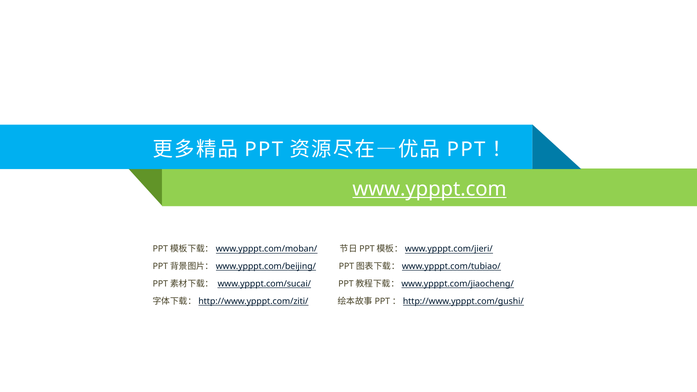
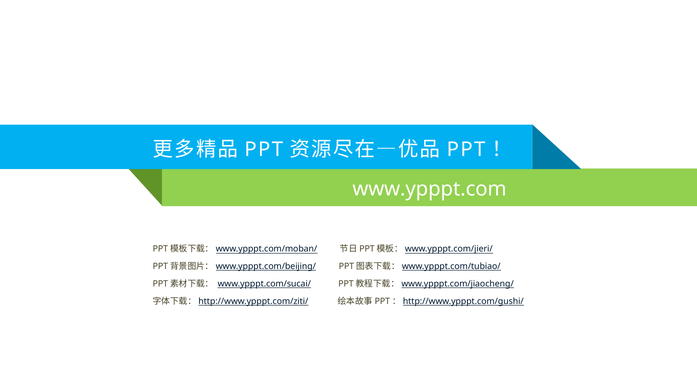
www.ypppt.com underline: present -> none (429, 189)
